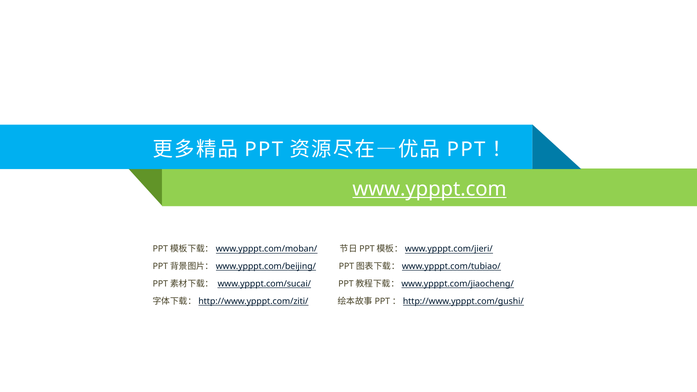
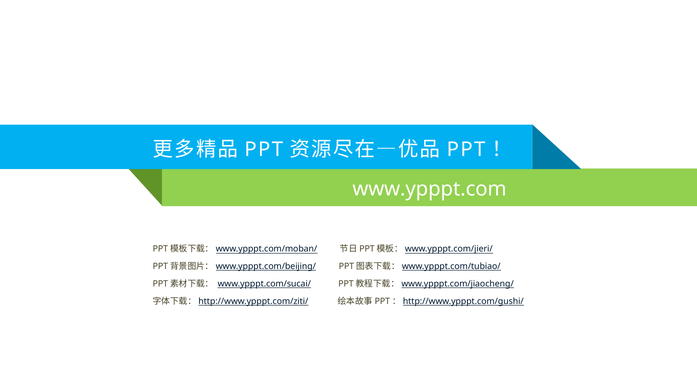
www.ypppt.com underline: present -> none (429, 189)
